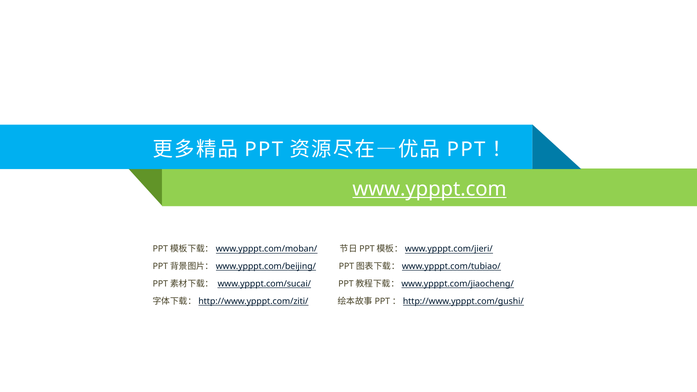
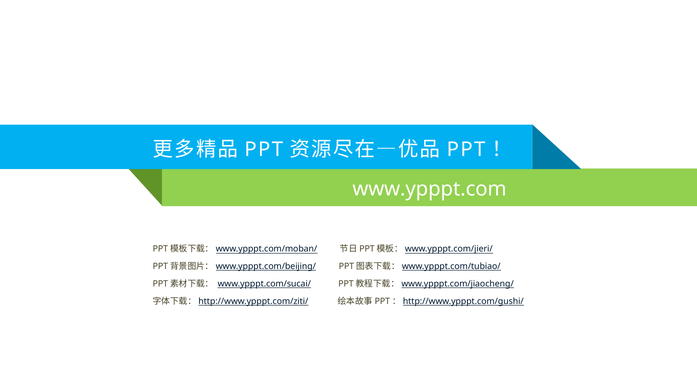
www.ypppt.com underline: present -> none (429, 189)
